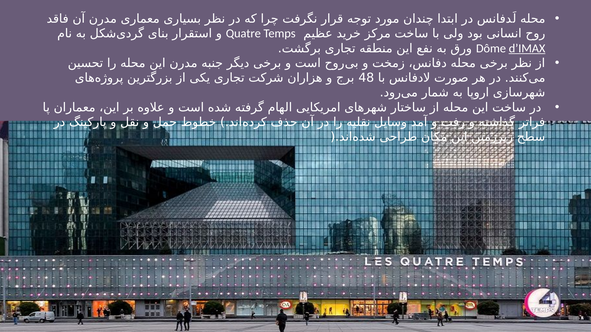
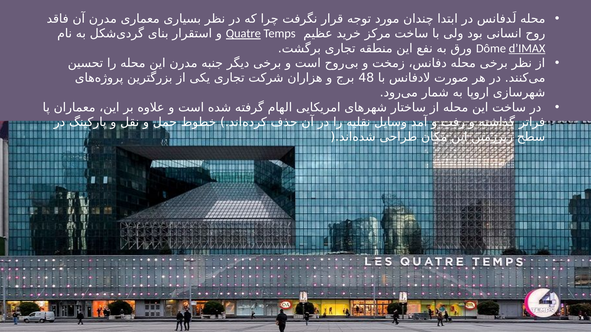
Quatre underline: none -> present (243, 34)
